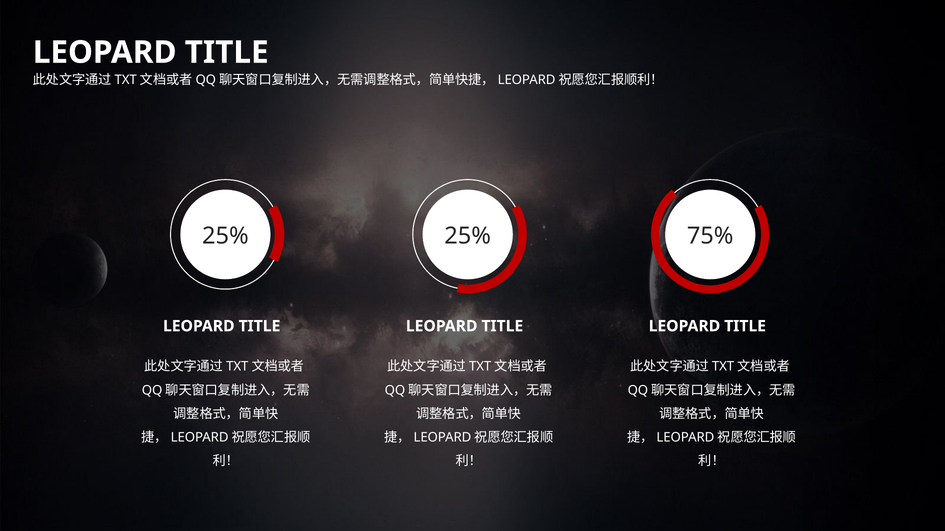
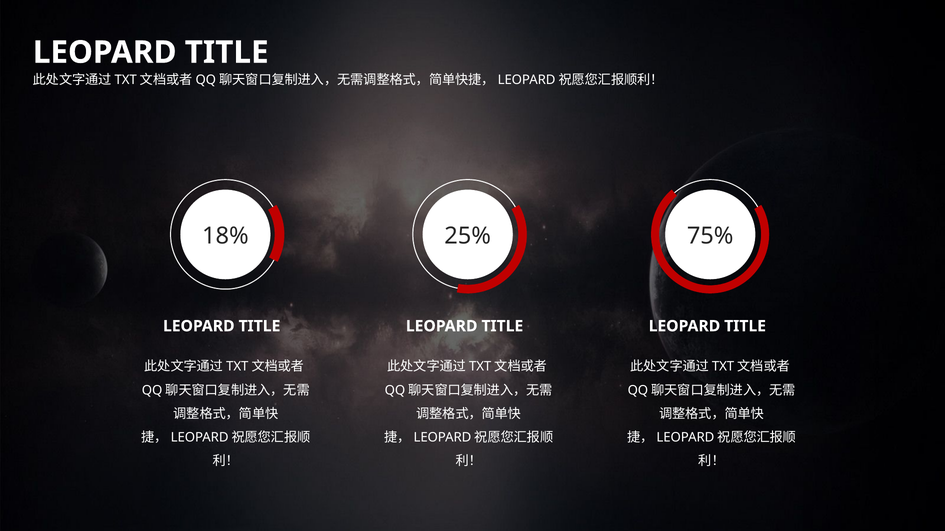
25%: 25% -> 18% (225, 236)
